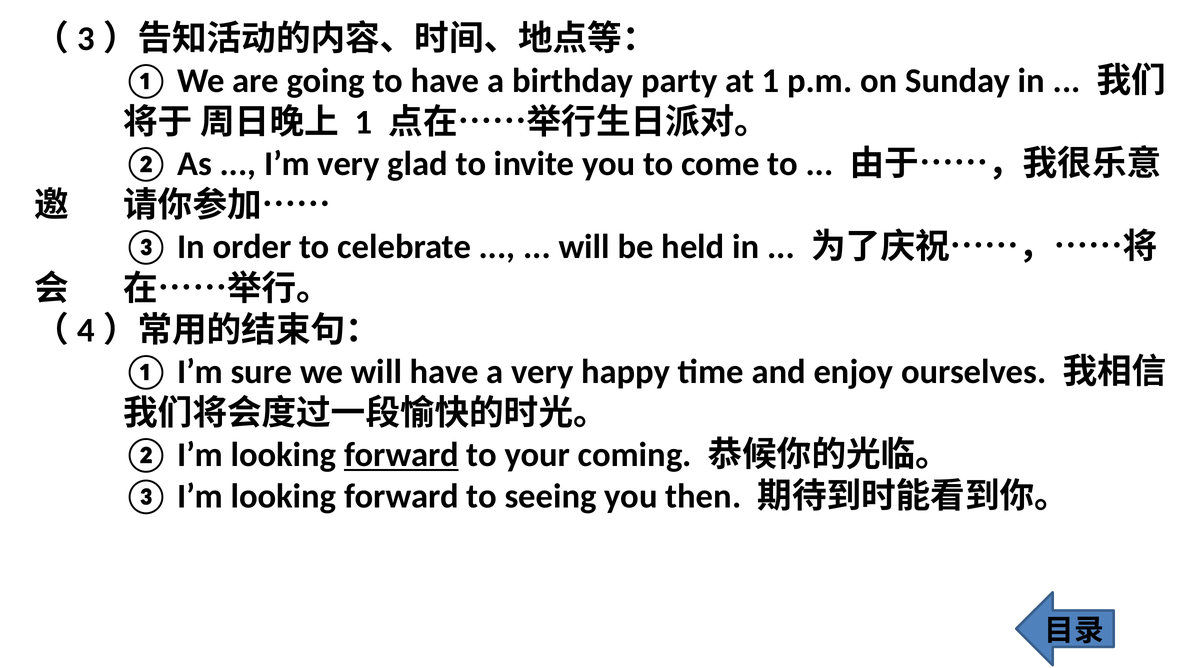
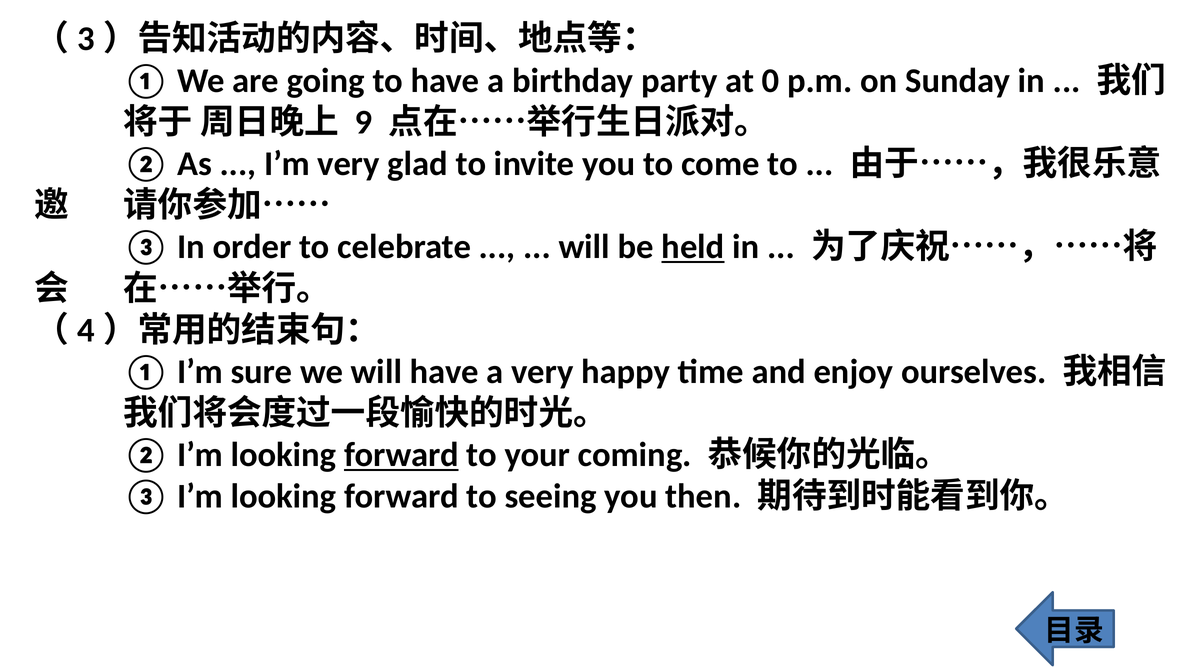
at 1: 1 -> 0 (771, 81)
1: 1 -> 9 (364, 122)
held underline: none -> present (693, 247)
